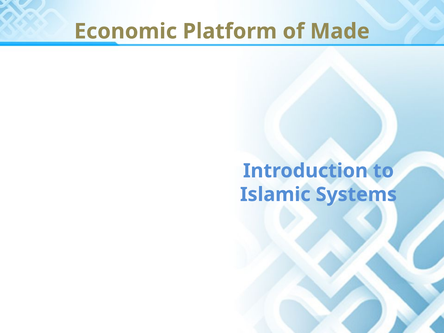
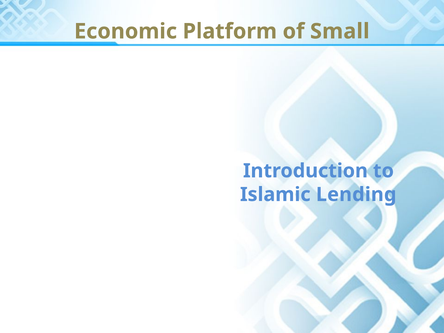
Made: Made -> Small (340, 31)
Systems: Systems -> Lending (356, 195)
